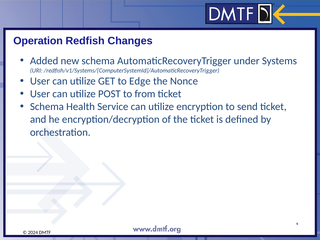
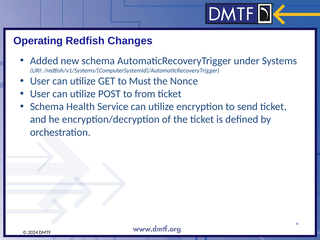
Operation: Operation -> Operating (38, 41)
Edge: Edge -> Must (140, 81)
